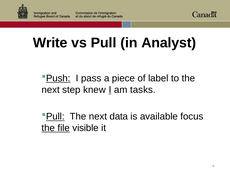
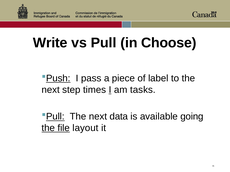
Analyst: Analyst -> Choose (169, 43)
knew: knew -> times (95, 90)
focus: focus -> going (192, 117)
visible: visible -> layout (85, 128)
